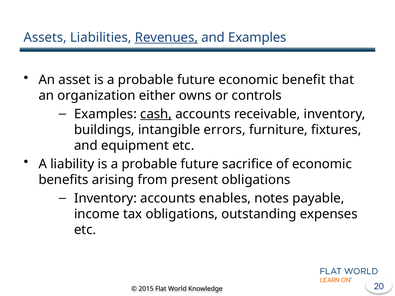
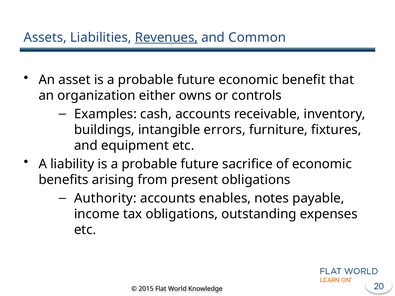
and Examples: Examples -> Common (257, 37)
cash underline: present -> none (156, 114)
Inventory: Inventory -> Authority (105, 198)
